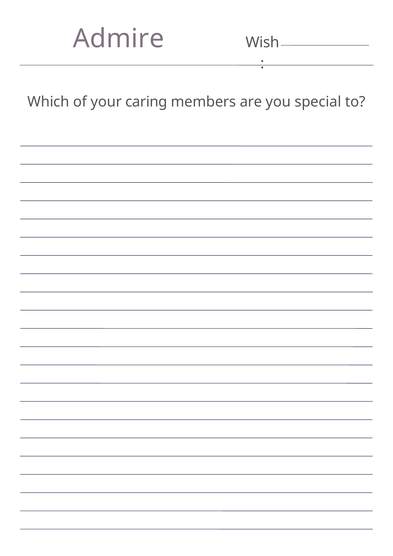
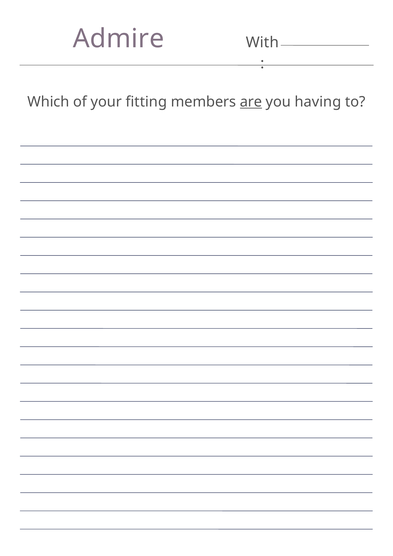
Wish: Wish -> With (262, 42)
caring: caring -> fitting (146, 102)
are underline: none -> present (251, 102)
special: special -> having (318, 102)
